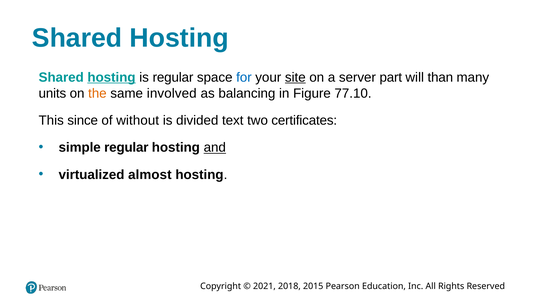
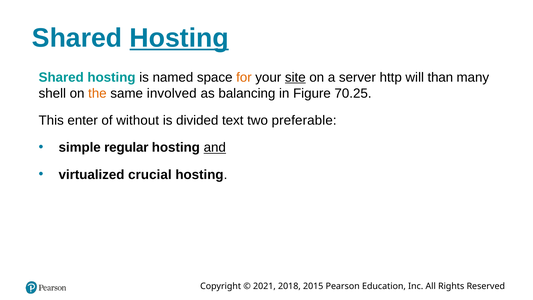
Hosting underline: none -> present (179, 38)
hosting underline: present -> none (111, 77)
is regular: regular -> named (173, 77)
for colour: blue -> orange (244, 77)
part: part -> http (391, 77)
units: units -> shell (52, 93)
77.10: 77.10 -> 70.25 (353, 93)
since: since -> enter (83, 120)
certificates: certificates -> preferable (304, 120)
almost: almost -> crucial (150, 175)
